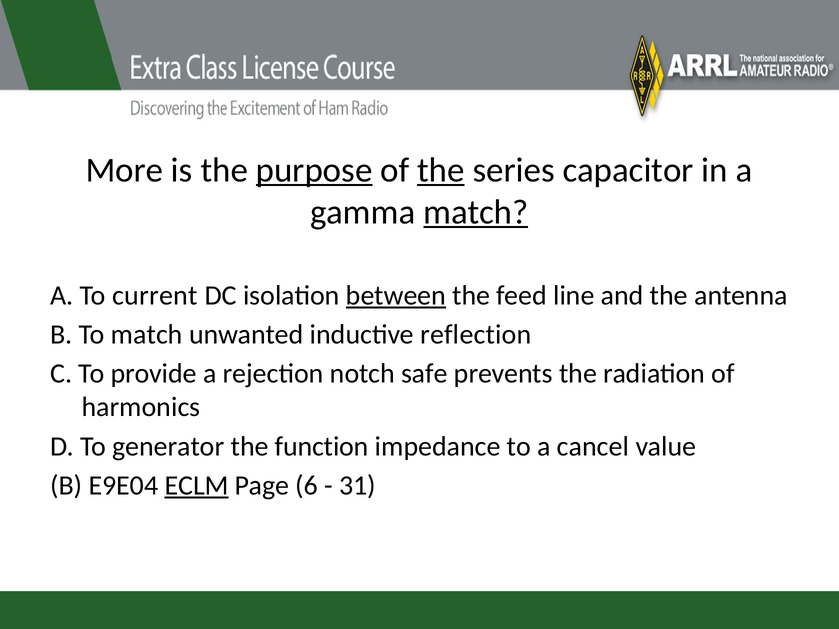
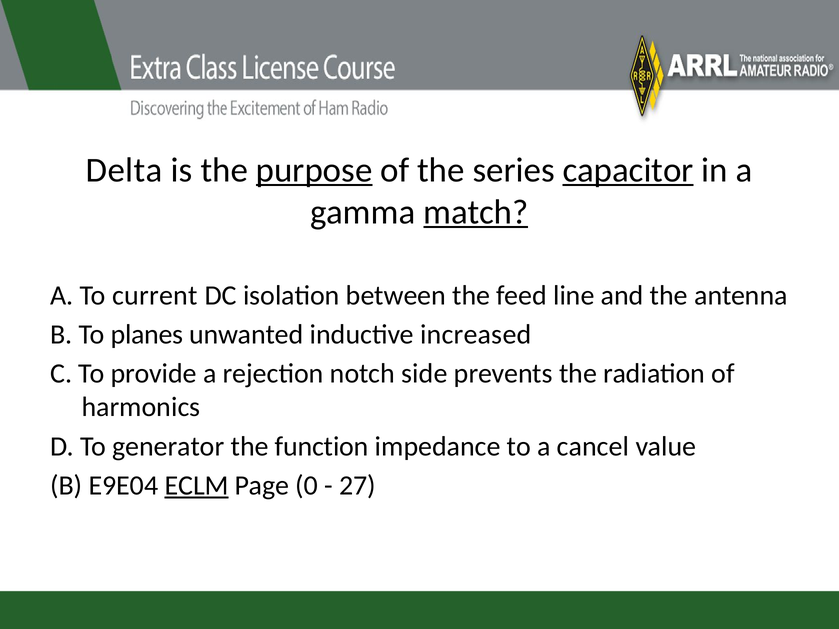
More: More -> Delta (124, 170)
the underline: present -> none (441, 170)
capacitor underline: none -> present (628, 170)
between underline: present -> none (396, 296)
To match: match -> planes (147, 335)
reflection: reflection -> increased (476, 335)
safe: safe -> side (424, 374)
6: 6 -> 0 (307, 486)
31: 31 -> 27 (357, 486)
